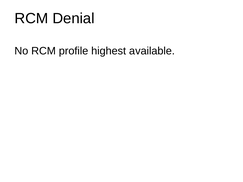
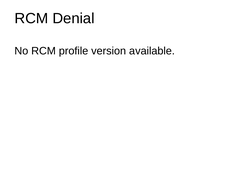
highest: highest -> version (109, 51)
